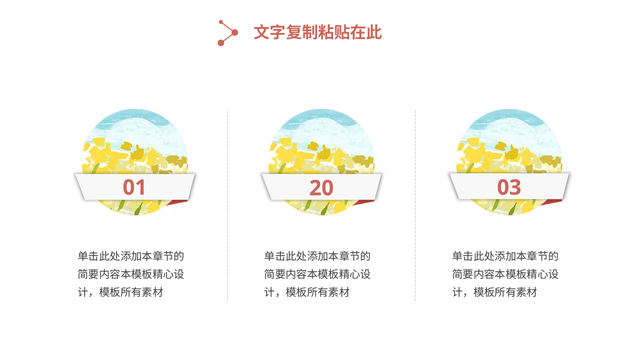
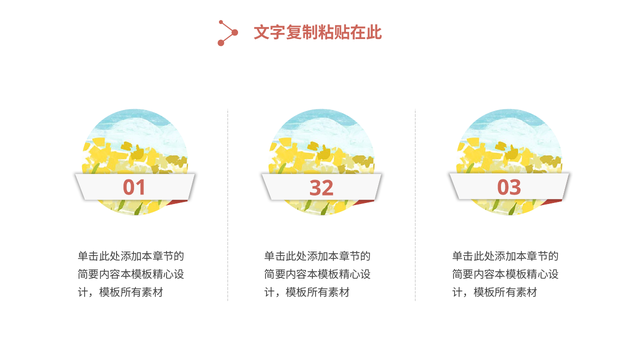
20: 20 -> 32 (321, 188)
